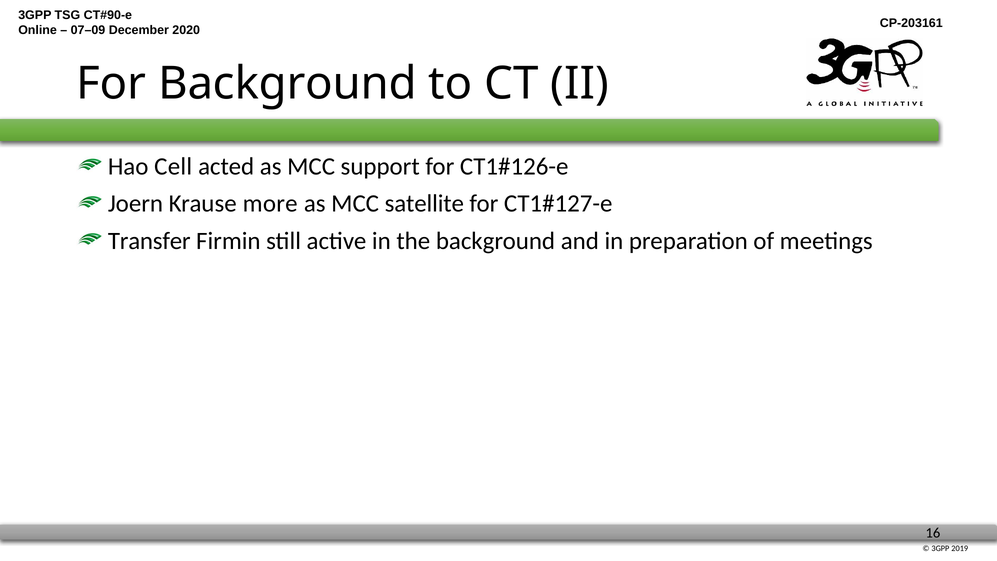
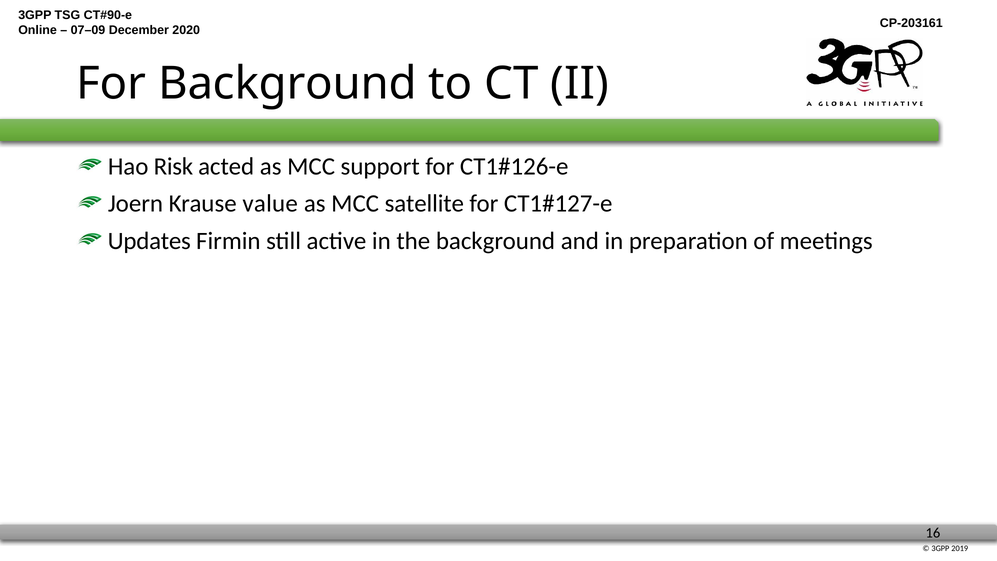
Cell: Cell -> Risk (173, 166)
more: more -> value (270, 204)
Transfer: Transfer -> Updates (149, 241)
